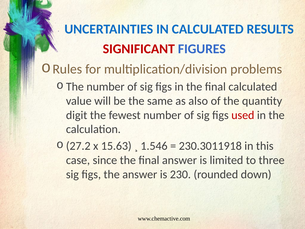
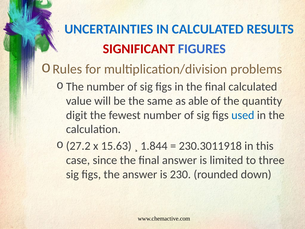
also: also -> able (198, 101)
used colour: red -> blue (243, 115)
1.546: 1.546 -> 1.844 (154, 146)
